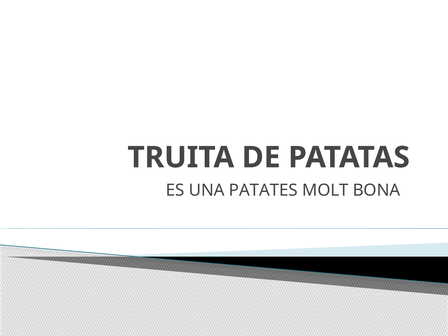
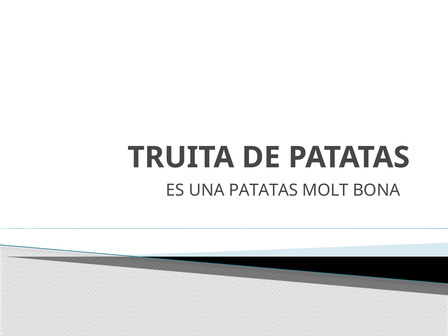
UNA PATATES: PATATES -> PATATAS (263, 190)
